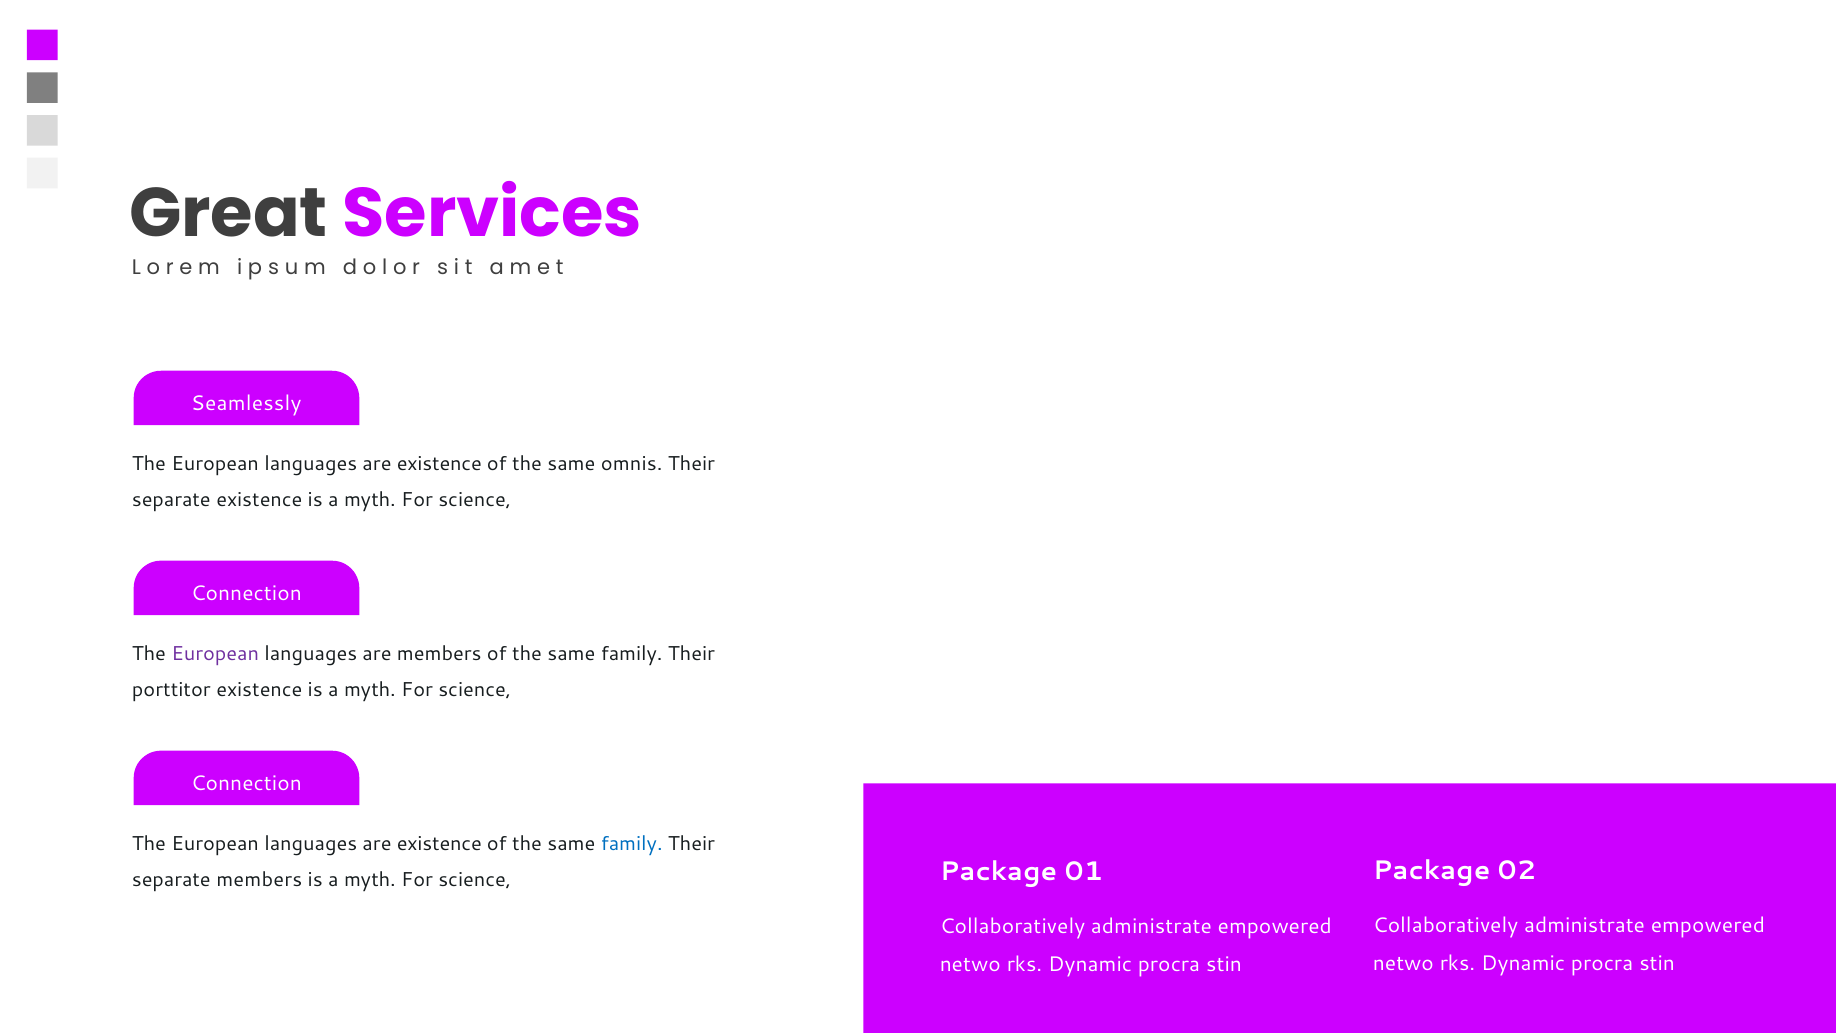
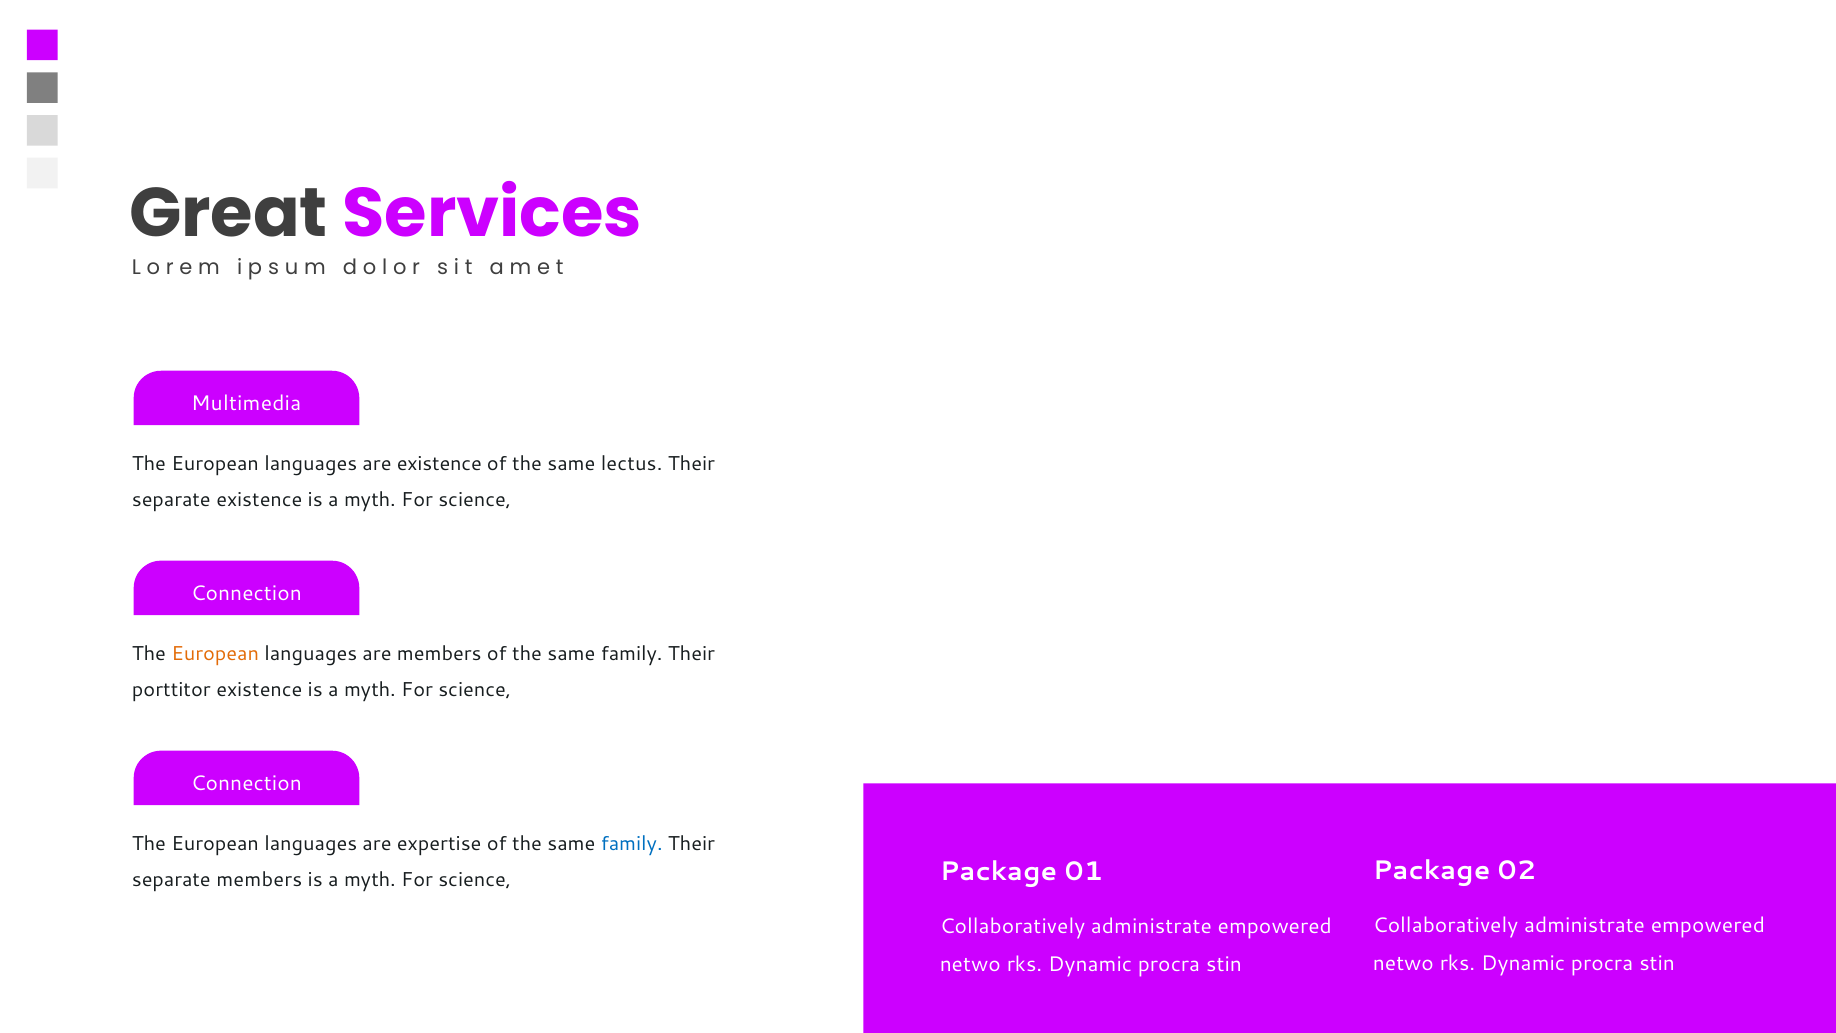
Seamlessly: Seamlessly -> Multimedia (246, 403)
omnis: omnis -> lectus (632, 464)
European colour: purple -> orange (215, 654)
existence: existence -> expertise (439, 844)
